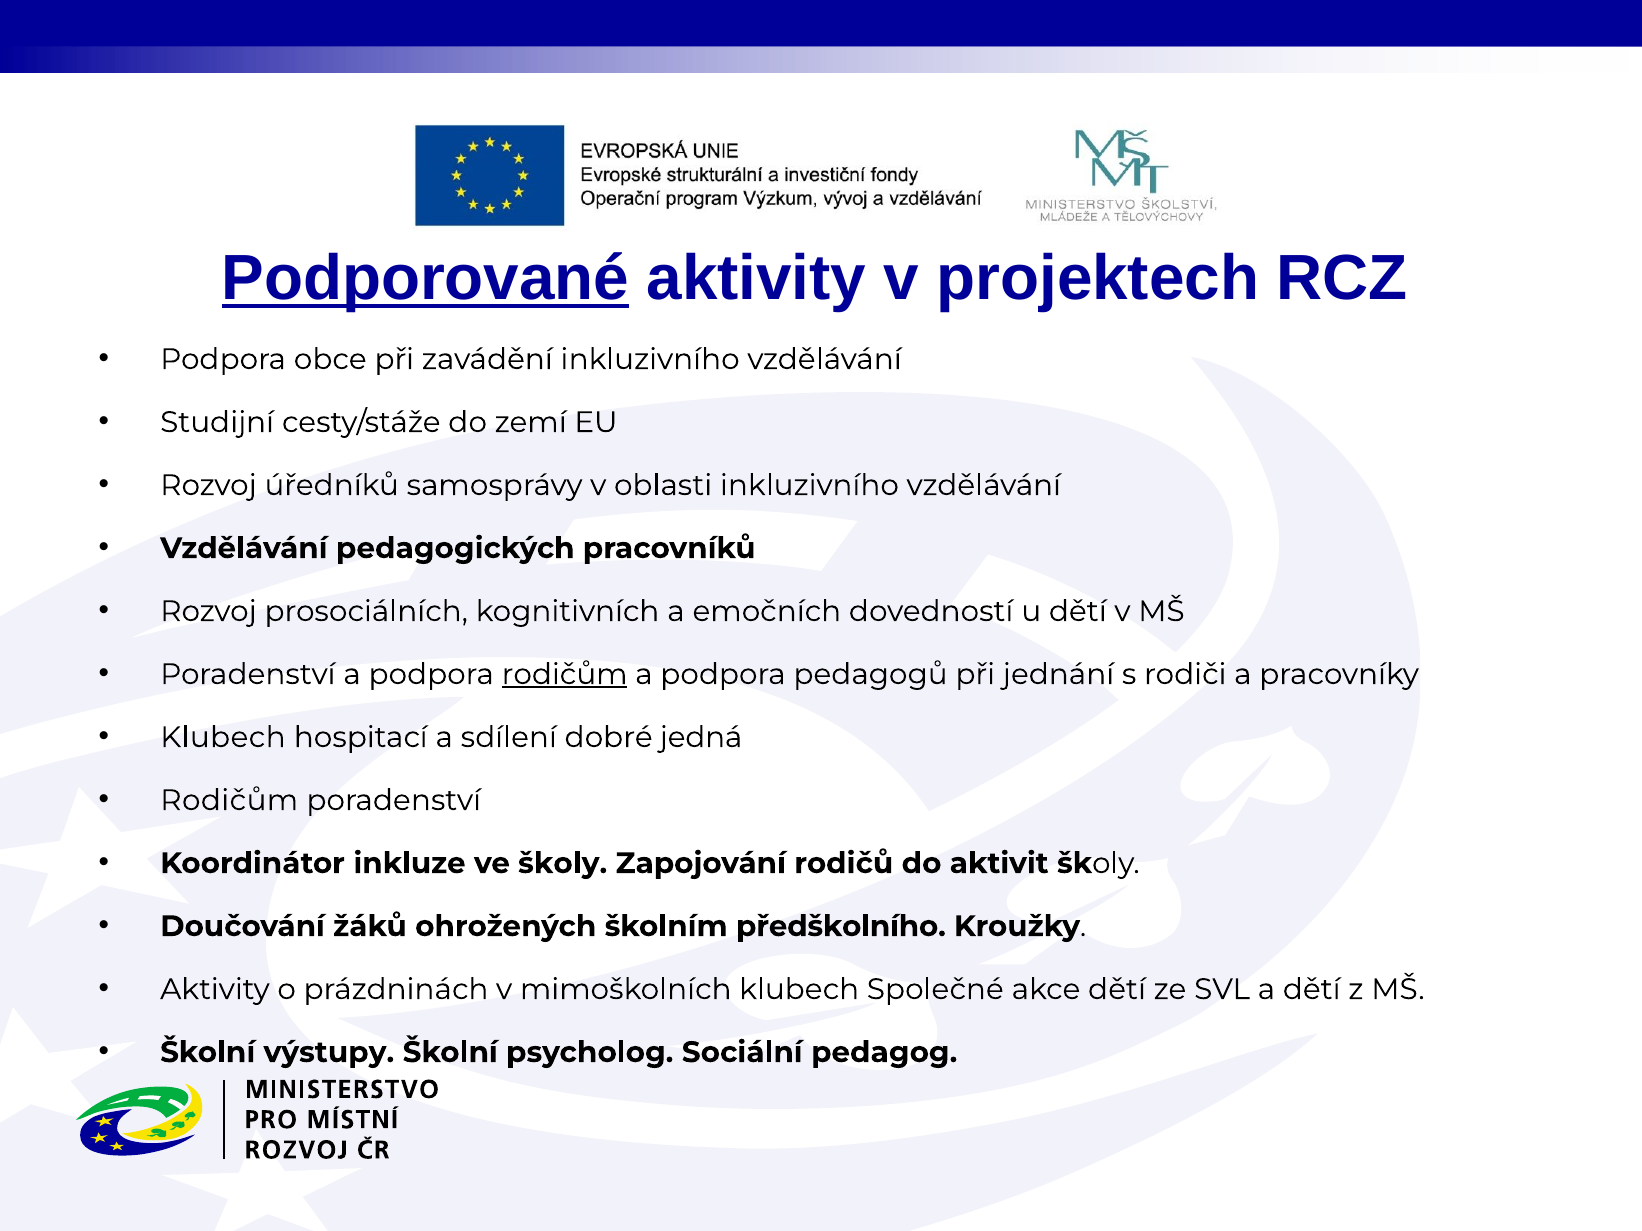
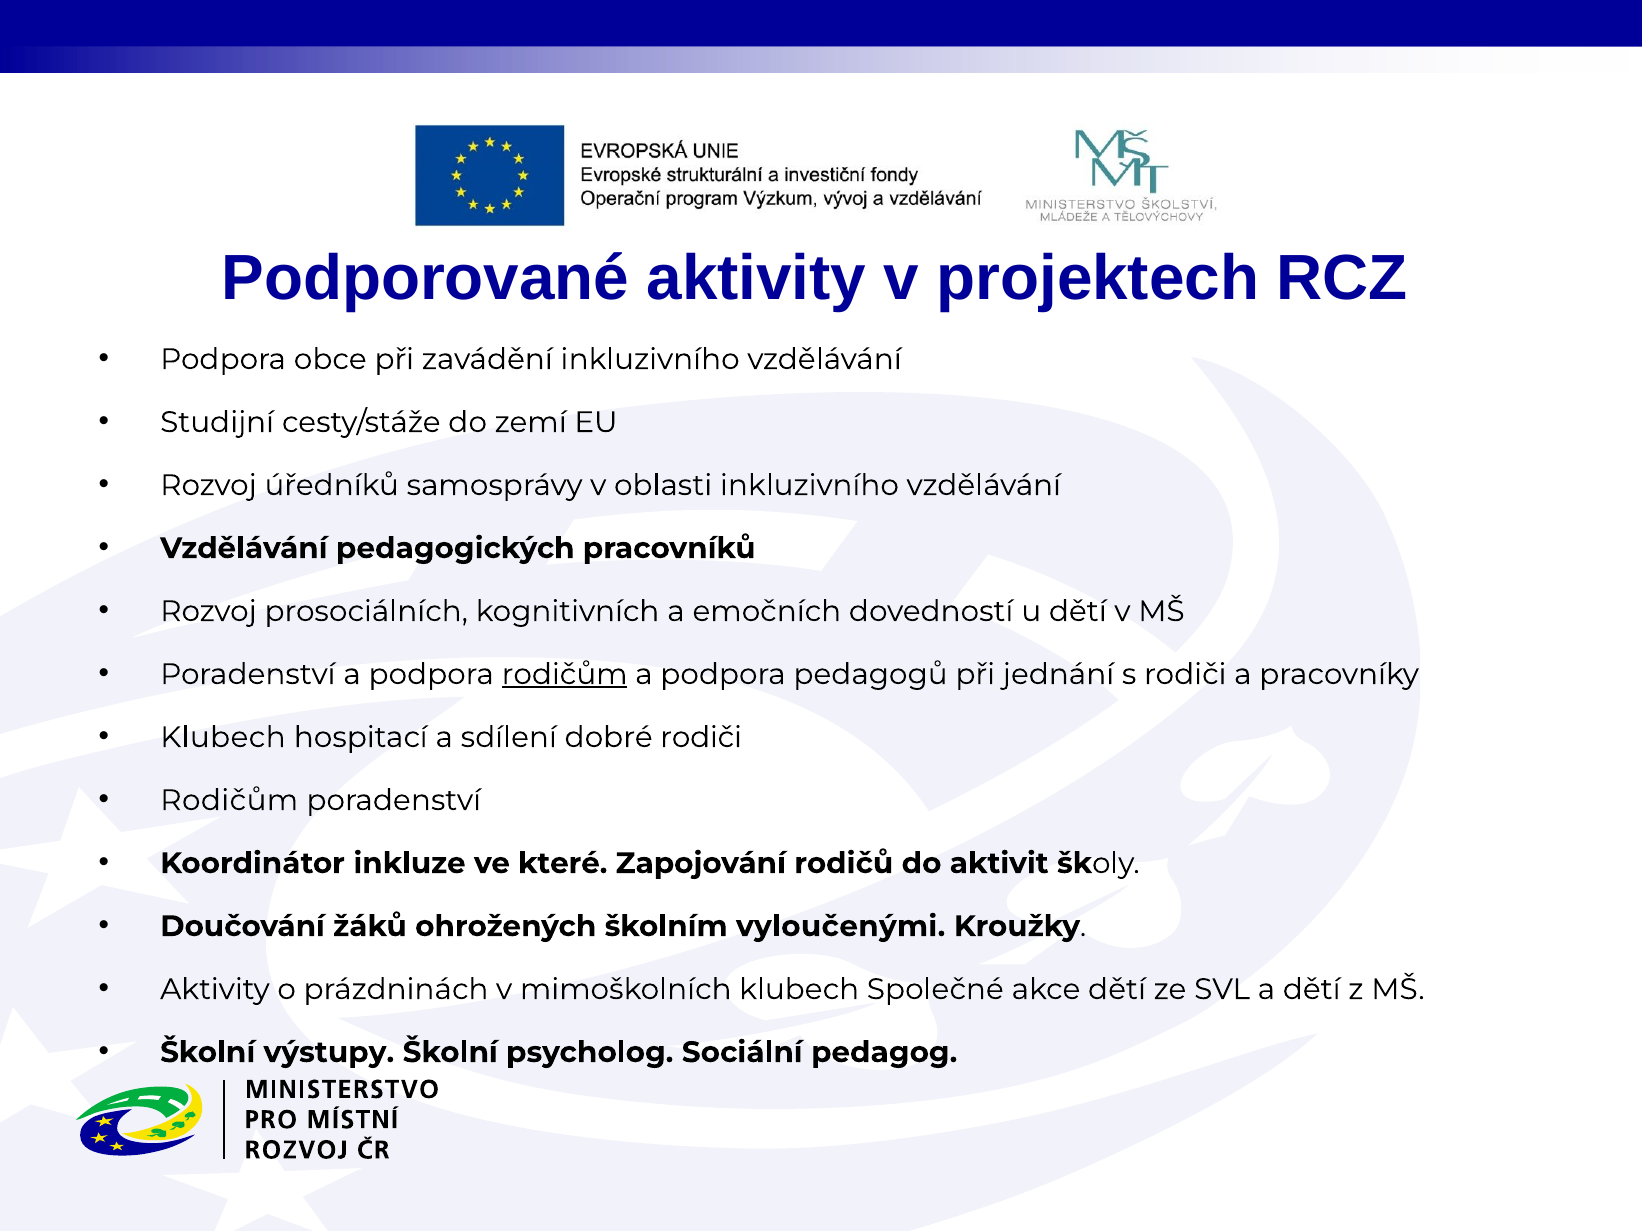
Podporované underline: present -> none (426, 279)
dobré jedná: jedná -> rodiči (701, 738)
ve školy: školy -> které (563, 864)
předškolního: předškolního -> vyloučenými (841, 927)
